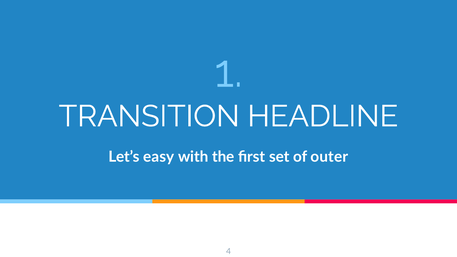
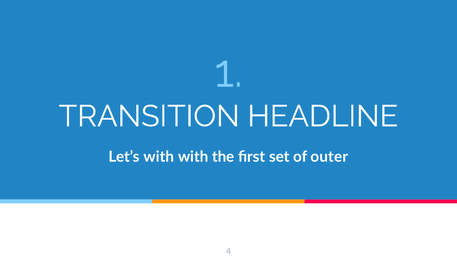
Let’s easy: easy -> with (159, 157)
